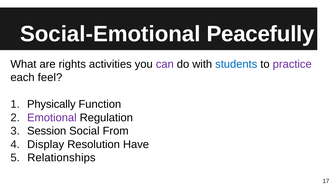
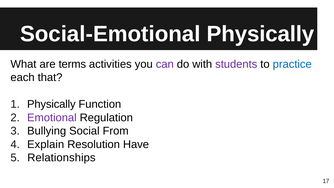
Social-Emotional Peacefully: Peacefully -> Physically (260, 34)
rights: rights -> terms (72, 64)
students colour: blue -> purple (236, 64)
practice colour: purple -> blue (292, 64)
feel: feel -> that (50, 78)
Session: Session -> Bullying (47, 131)
Display: Display -> Explain (46, 144)
